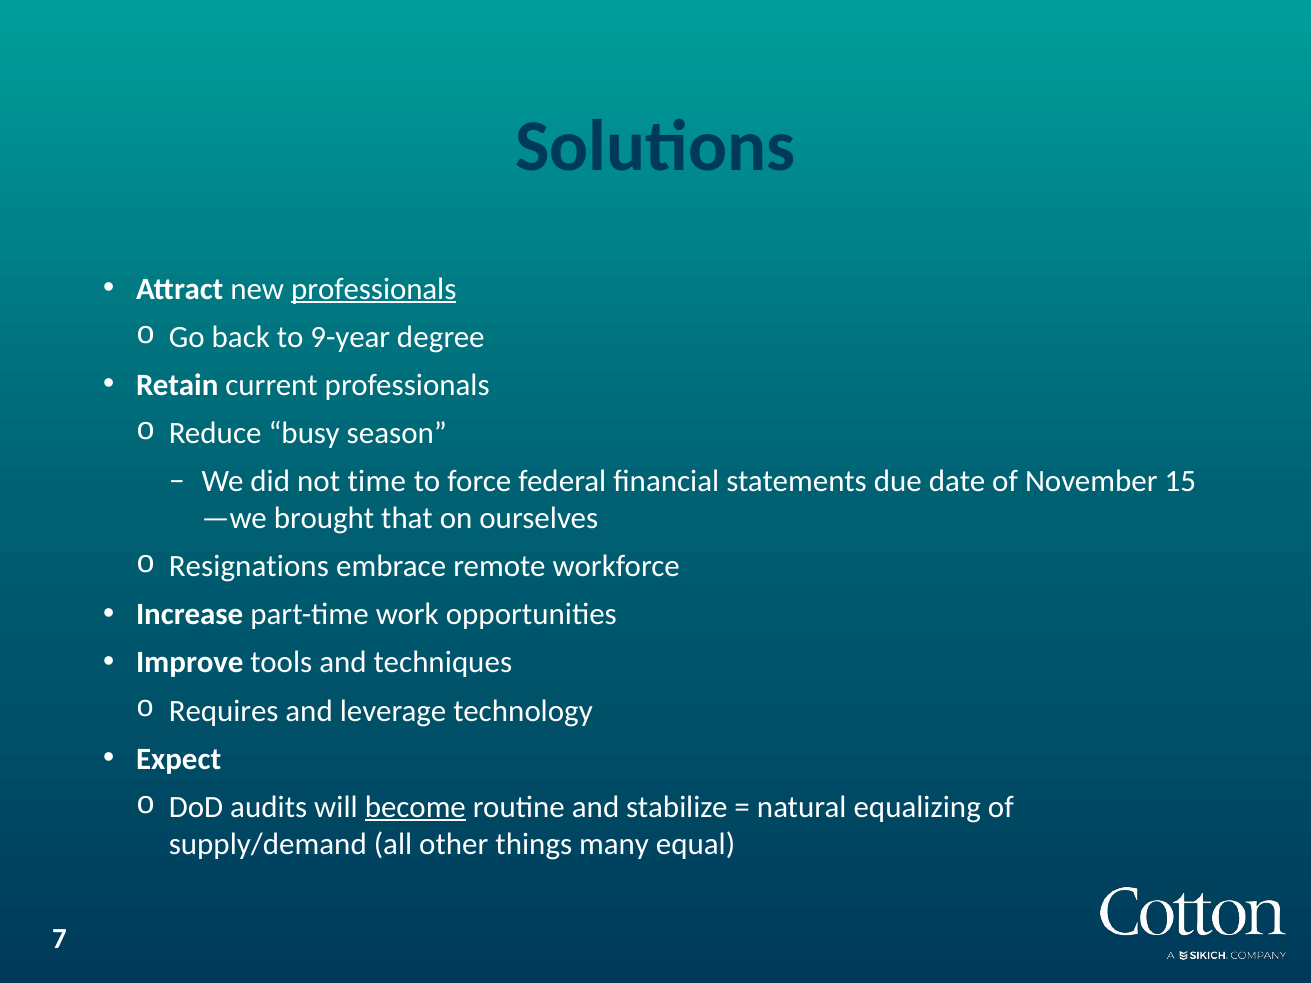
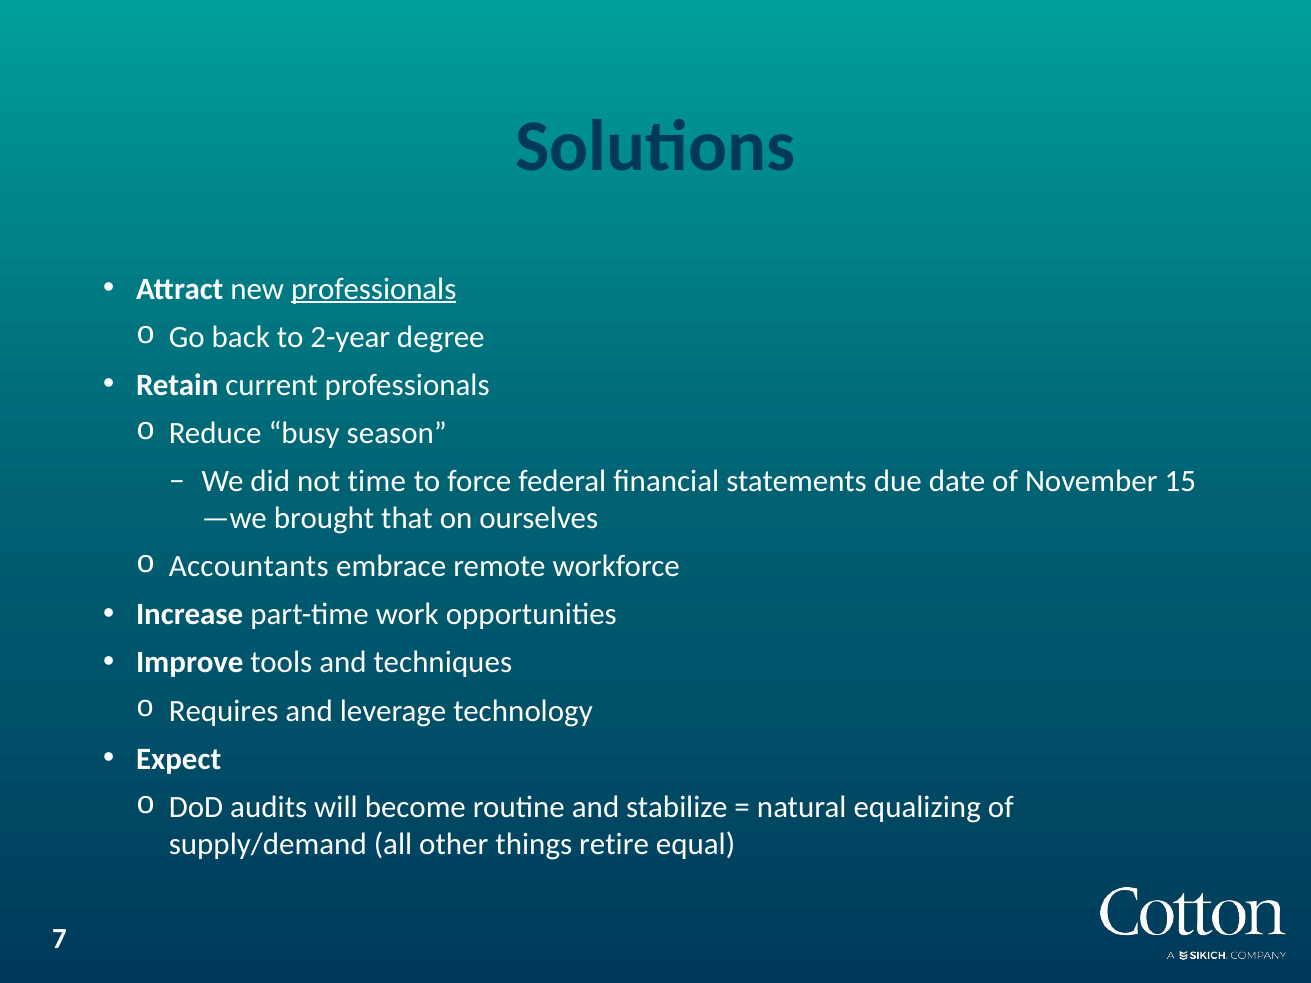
9-year: 9-year -> 2-year (350, 337)
Resignations: Resignations -> Accountants (249, 567)
become underline: present -> none (415, 807)
many: many -> retire (614, 844)
